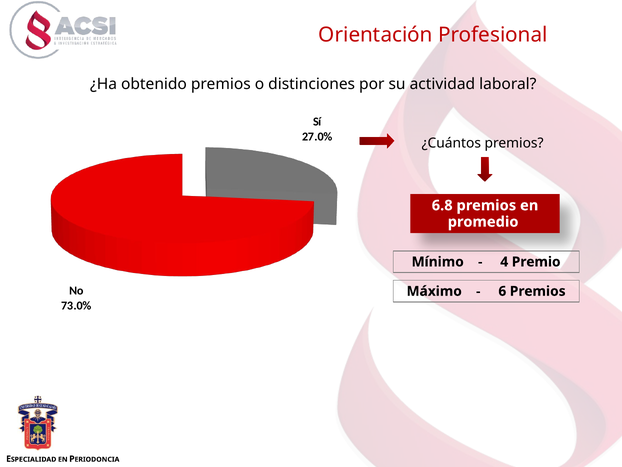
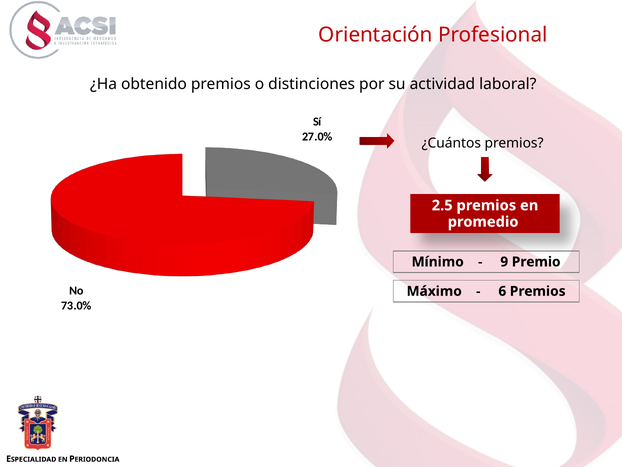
6.8: 6.8 -> 2.5 (442, 205)
4: 4 -> 9 (504, 262)
